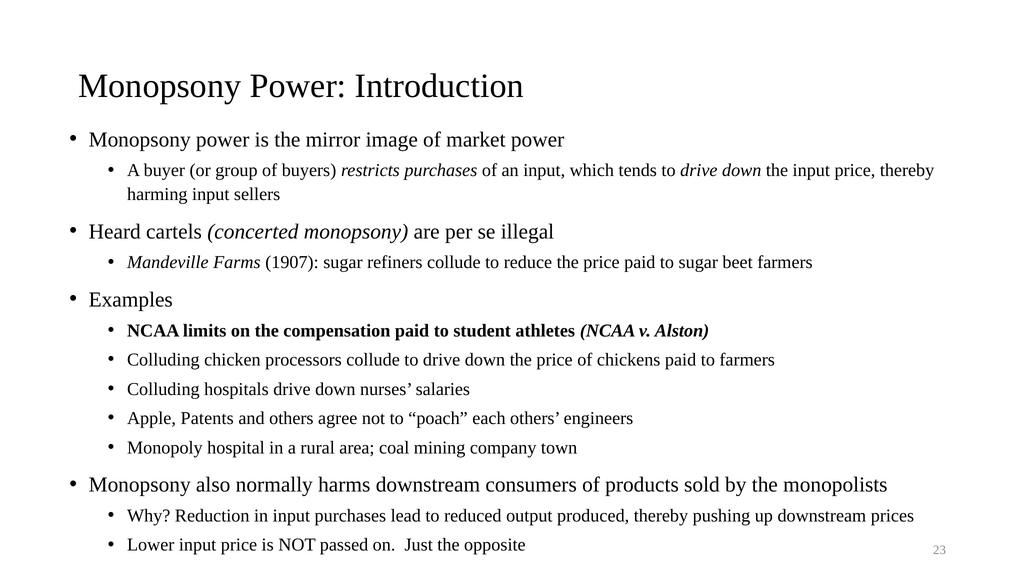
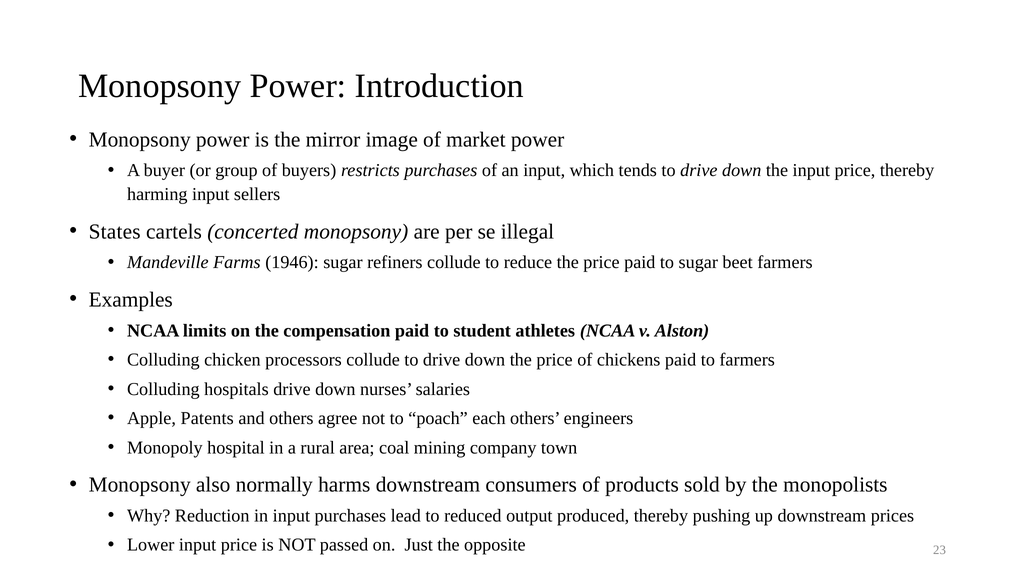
Heard: Heard -> States (115, 232)
1907: 1907 -> 1946 (292, 262)
